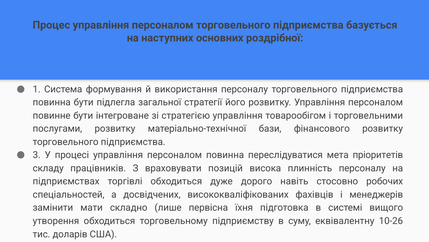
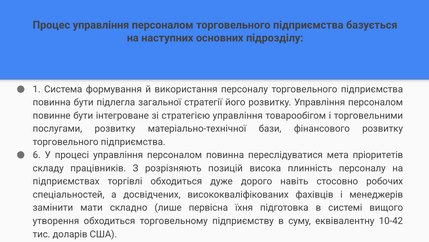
роздрібної: роздрібної -> підрозділу (275, 38)
3: 3 -> 6 (37, 155)
враховувати: враховувати -> розрізняють (173, 168)
10-26: 10-26 -> 10-42 (391, 220)
